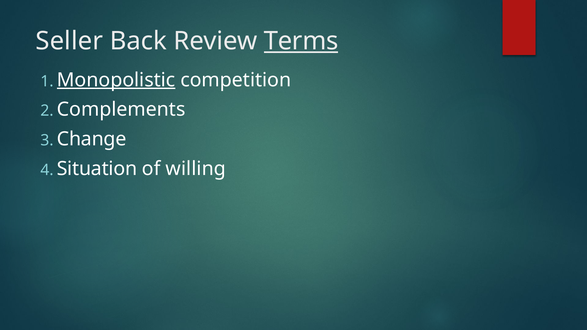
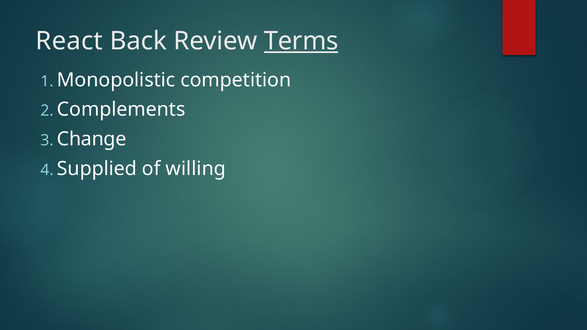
Seller: Seller -> React (69, 41)
Monopolistic underline: present -> none (116, 80)
Situation: Situation -> Supplied (97, 169)
